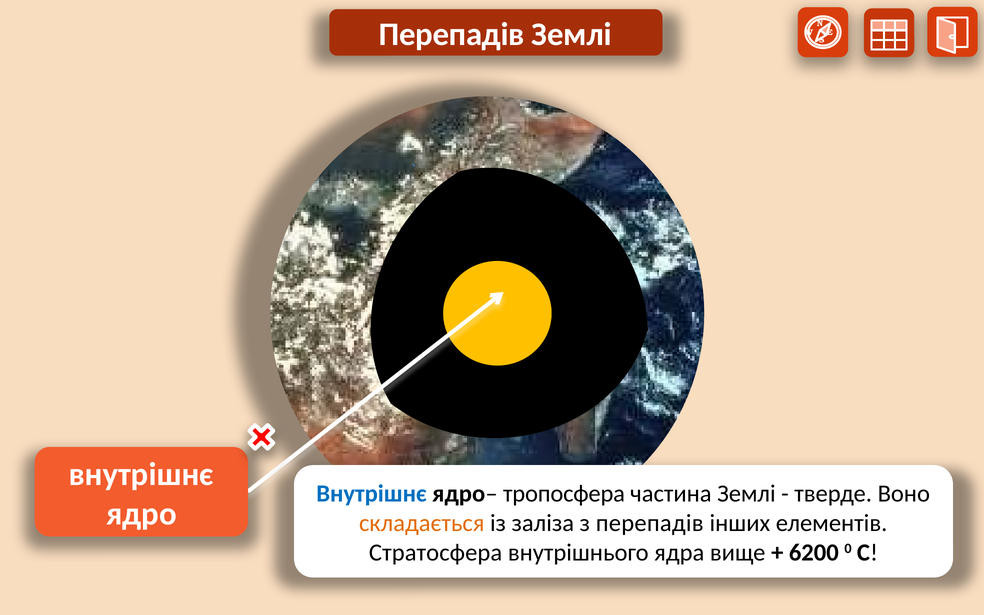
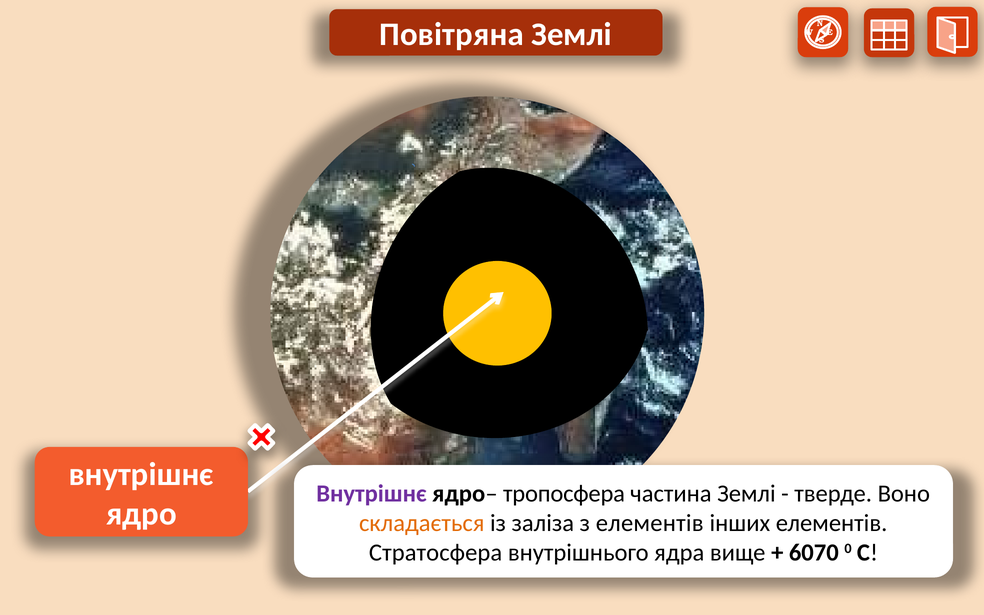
Перепадів: Перепадів -> Повітряна (452, 35)
Внутрішнє colour: blue -> purple (372, 493)
з перепадів: перепадів -> елементів (650, 523)
6200: 6200 -> 6070 (814, 552)
